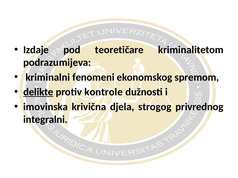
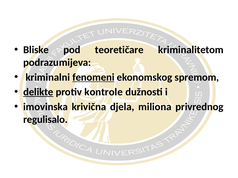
Izdaje: Izdaje -> Bliske (36, 50)
fenomeni underline: none -> present (93, 77)
strogog: strogog -> miliona (155, 107)
integralni: integralni -> regulisalo (45, 120)
